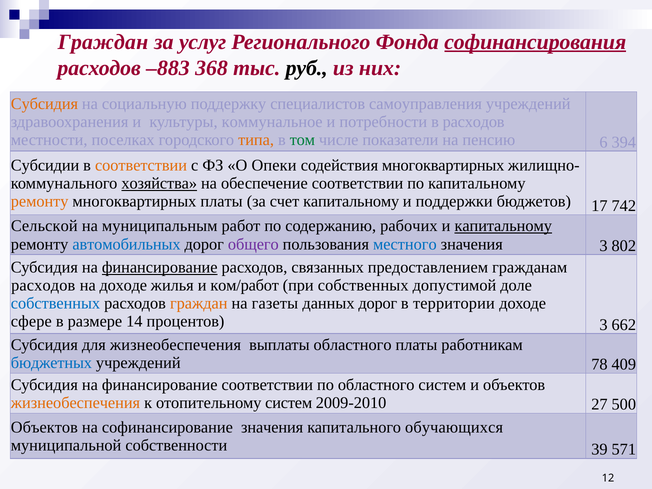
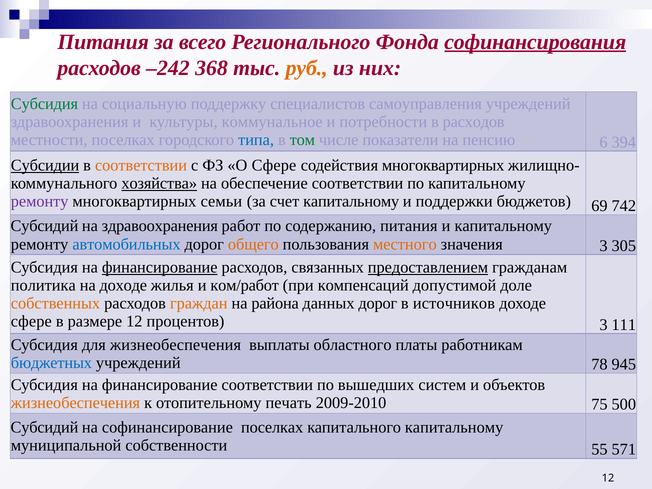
Граждан: Граждан -> Питания (103, 42)
услуг: услуг -> всего (203, 42)
–883: –883 -> –242 (168, 68)
руб colour: black -> orange (307, 68)
Субсидия colour: orange -> green (44, 104)
типа colour: orange -> blue (256, 140)
Субсидии underline: none -> present (45, 165)
О Опеки: Опеки -> Сфере (274, 165)
ремонту colour: orange -> purple (40, 201)
многоквартирных платы: платы -> семьи (221, 201)
17: 17 -> 69 (599, 206)
Сельской: Сельской -> Субсидий (44, 226)
на муниципальным: муниципальным -> здравоохранения (160, 226)
содержанию рабочих: рабочих -> питания (409, 226)
капитальному underline: present -> none (503, 226)
общего colour: purple -> orange (253, 244)
местного colour: blue -> orange (405, 244)
802: 802 -> 305 (624, 246)
предоставлением underline: none -> present (428, 267)
расходов: расходов -> политика (43, 285)
при собственных: собственных -> компенсаций (363, 285)
собственных colour: blue -> orange (55, 304)
газеты: газеты -> района (275, 304)
территории: территории -> источников (454, 304)
размере 14: 14 -> 12 (134, 322)
662: 662 -> 111 (624, 325)
409: 409 -> 945 (624, 364)
по областного: областного -> вышедших (376, 385)
отопительному систем: систем -> печать (289, 403)
27: 27 -> 75 (599, 404)
Объектов: Объектов -> Субсидий (44, 427)
софинансирование значения: значения -> поселках (272, 427)
капитального обучающихся: обучающихся -> капитальному (454, 427)
39: 39 -> 55 (599, 450)
